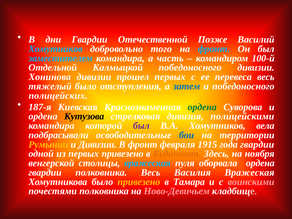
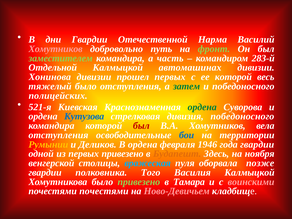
Позже: Позже -> Нарма (213, 40)
Хомутников colour: light blue -> pink (55, 49)
того: того -> путь (161, 49)
фронт colour: light blue -> light green (214, 49)
заместителем colour: light blue -> light green (61, 58)
100-й: 100-й -> 283-й (263, 58)
Калмыцкой победоносного: победоносного -> автомашинах (190, 68)
ее перевеса: перевеса -> которой (233, 77)
затем colour: blue -> green (187, 86)
187-я: 187-я -> 521-я (40, 107)
Кутузова colour: black -> blue (84, 116)
дивизия полицейскими: полицейскими -> победоносного (242, 116)
был colour: purple -> red (141, 126)
подбрасывали: подбрасывали -> отступления (58, 135)
и Дивизии: Дивизии -> Деликов (97, 144)
В фронт: фронт -> ордена (143, 144)
1915: 1915 -> 1946 (207, 144)
оборвала ордена: ордена -> позже (260, 163)
полковника Весь: Весь -> Того (151, 172)
Василия Вражеская: Вражеская -> Калмыцкой (250, 172)
привезено colour: yellow -> light green (139, 182)
почестями полковника: полковника -> почестями (104, 191)
